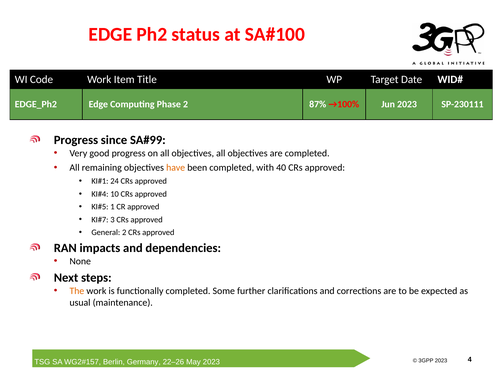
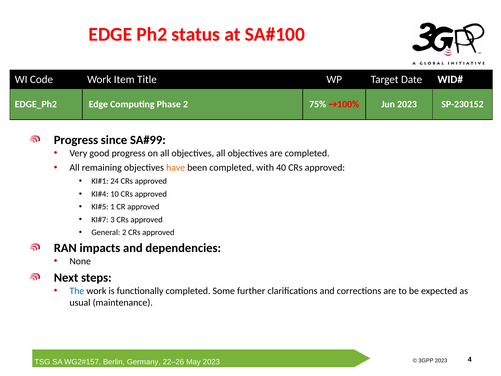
87%: 87% -> 75% (318, 104)
SP-230111: SP-230111 -> SP-230152 (462, 104)
The colour: orange -> blue (77, 291)
